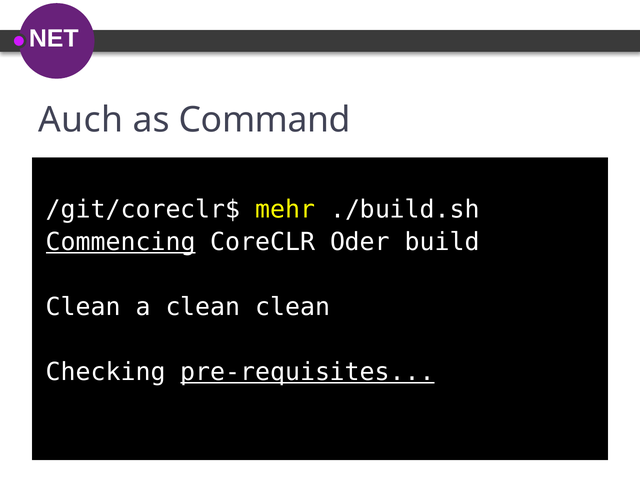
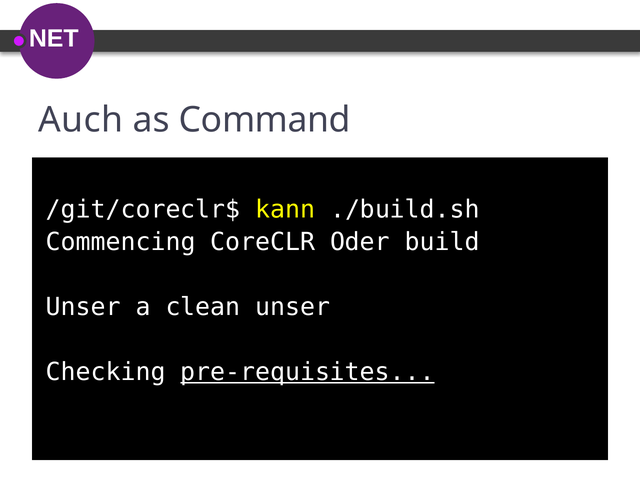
mehr: mehr -> kann (285, 210)
Commencing underline: present -> none (121, 242)
Clean: Clean -> Unser (83, 307)
clean clean: clean -> unser (293, 307)
